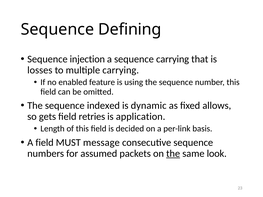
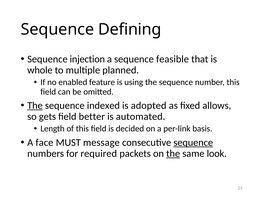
sequence carrying: carrying -> feasible (173, 59)
losses: losses -> whole (40, 70)
multiple carrying: carrying -> planned (121, 70)
The underline: none -> present (35, 106)
dynamic: dynamic -> adopted (149, 106)
retries: retries -> better (92, 117)
application: application -> automated (141, 117)
A field: field -> face (44, 143)
sequence underline: none -> present (193, 143)
assumed: assumed -> required (99, 154)
